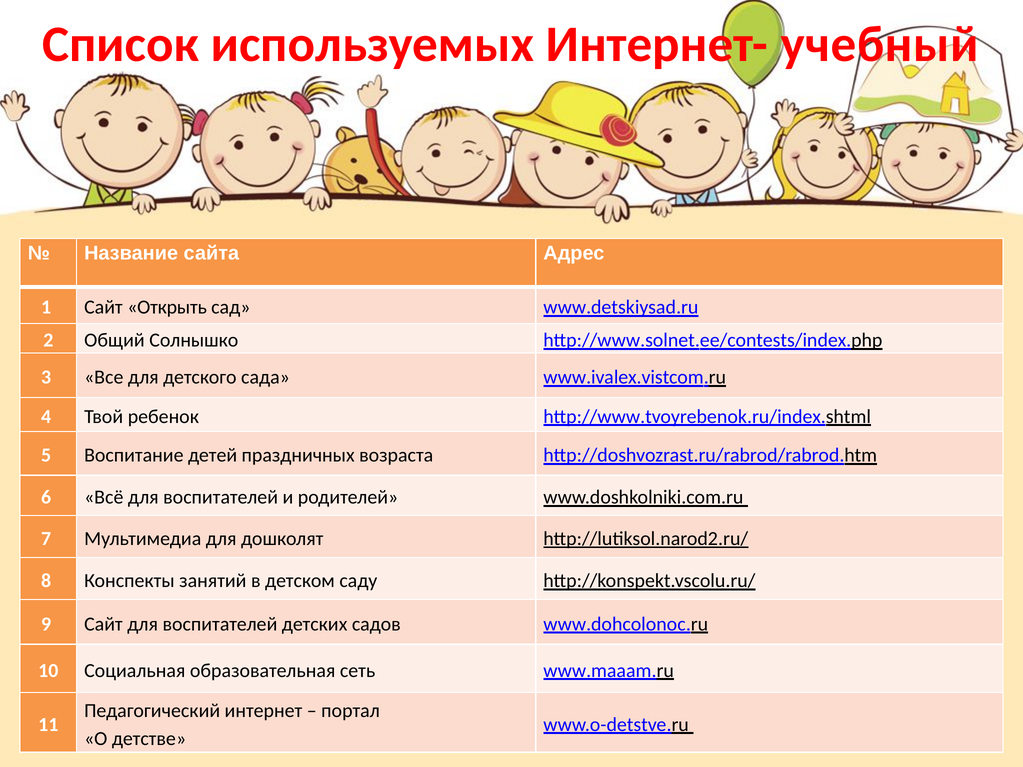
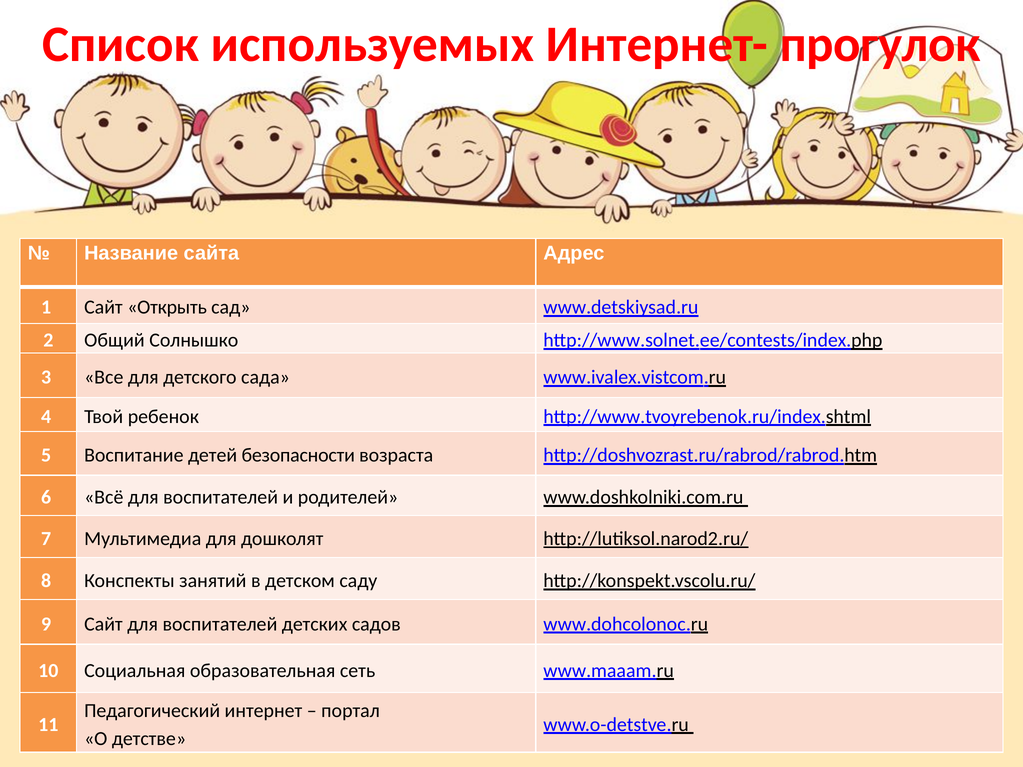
учебный: учебный -> прогулок (880, 44)
праздничных: праздничных -> безопасности (298, 456)
